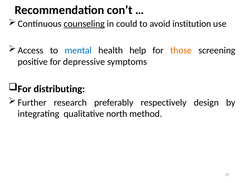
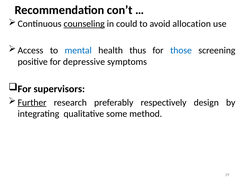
institution: institution -> allocation (192, 24)
help: help -> thus (138, 50)
those colour: orange -> blue (181, 50)
distributing: distributing -> supervisors (59, 89)
Further underline: none -> present (32, 102)
north: north -> some (117, 114)
